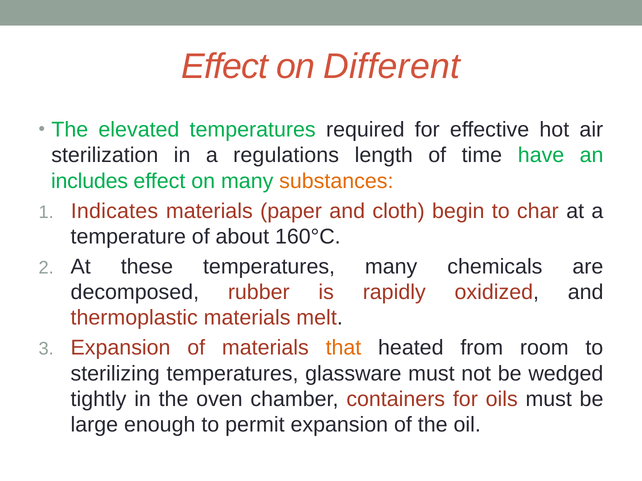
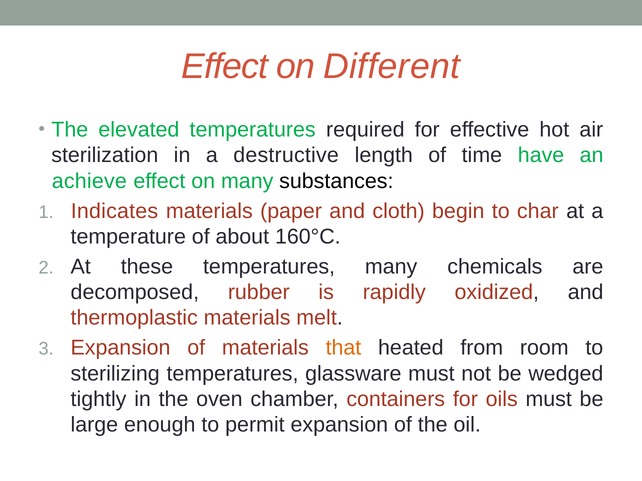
regulations: regulations -> destructive (286, 156)
includes: includes -> achieve (89, 181)
substances colour: orange -> black (336, 181)
